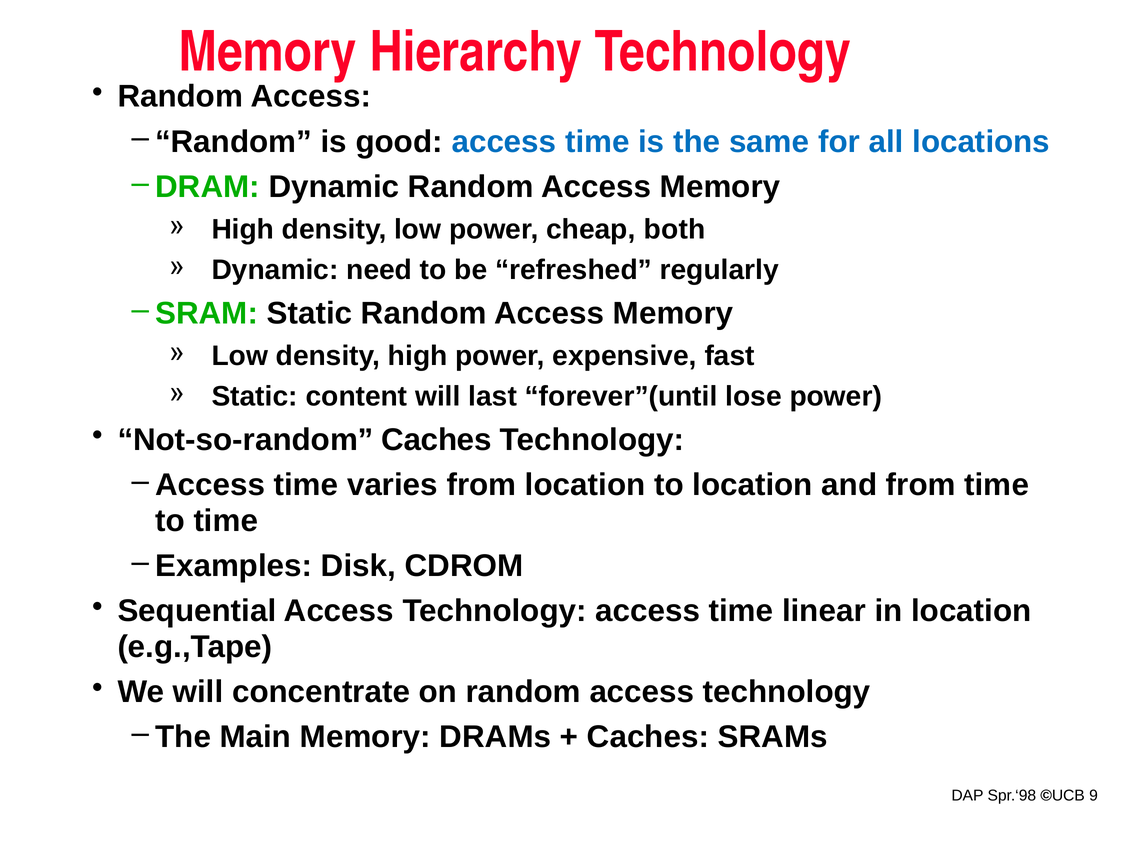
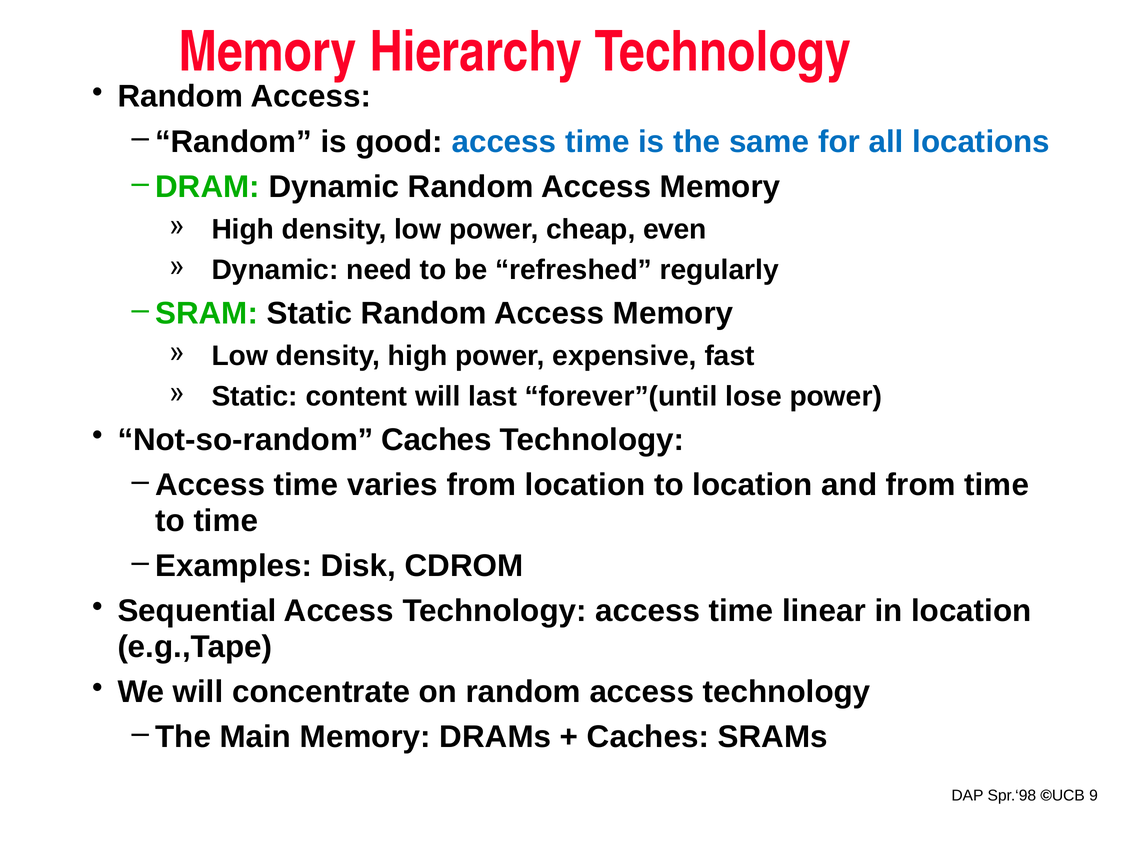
both: both -> even (675, 230)
